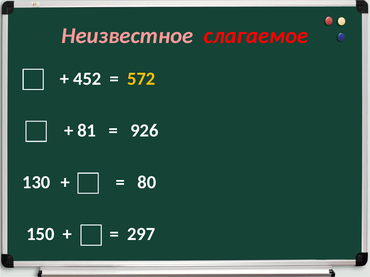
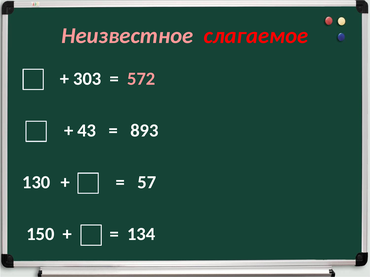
452: 452 -> 303 (87, 79)
572 colour: yellow -> pink (141, 79)
81: 81 -> 43 (87, 131)
926: 926 -> 893 (144, 131)
80: 80 -> 57 (147, 183)
297: 297 -> 134 (141, 234)
